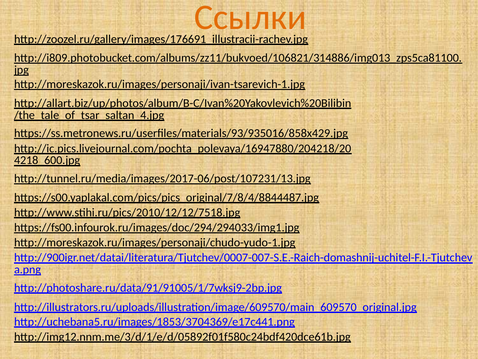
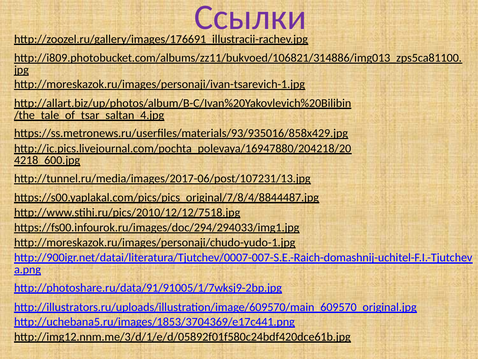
Ссылки colour: orange -> purple (250, 17)
